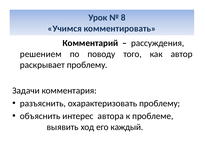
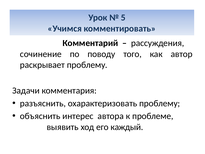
8: 8 -> 5 (123, 18)
решением: решением -> сочинение (41, 54)
